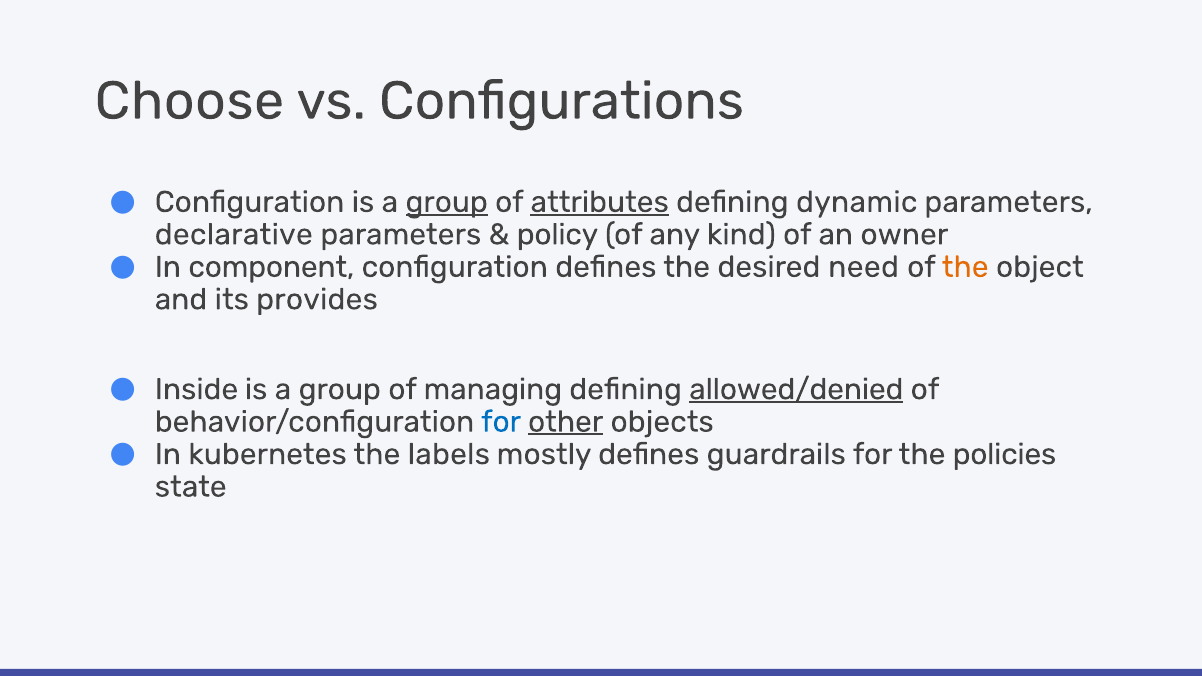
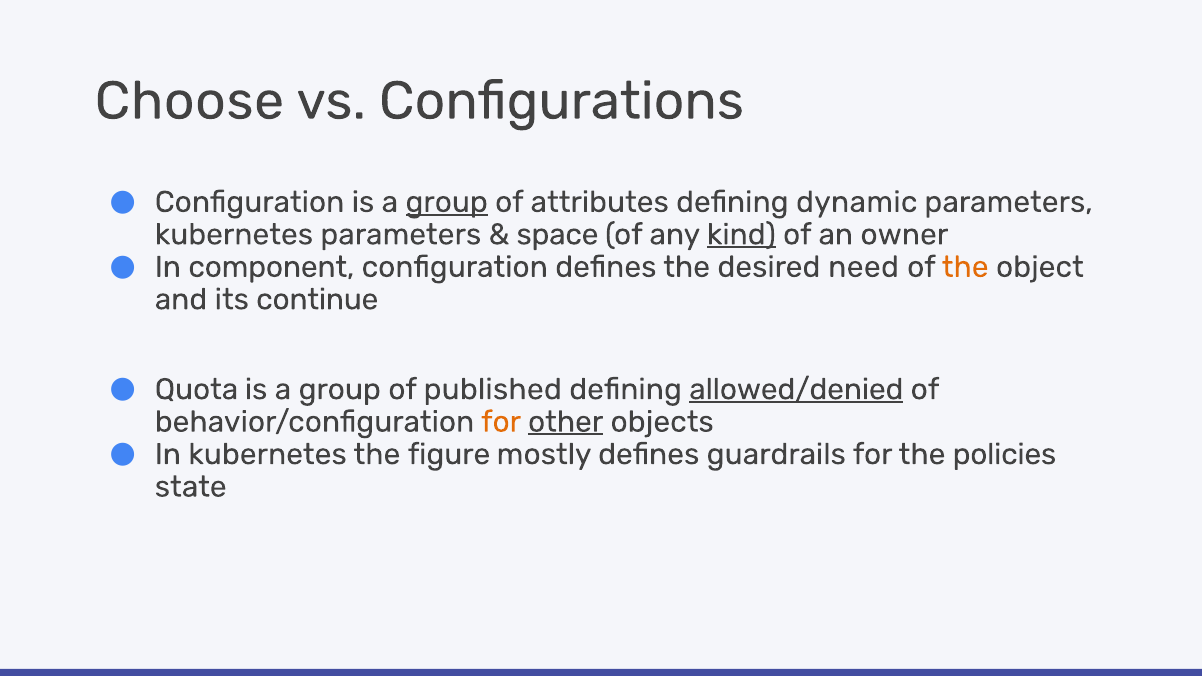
attributes underline: present -> none (600, 202)
declarative: declarative -> kubernetes (234, 235)
policy: policy -> space (557, 235)
kind underline: none -> present (741, 235)
provides: provides -> continue (317, 299)
Inside: Inside -> Quota (197, 389)
managing: managing -> published (493, 389)
for colour: blue -> orange (501, 422)
labels: labels -> figure (449, 454)
